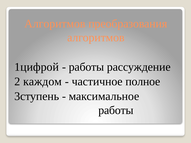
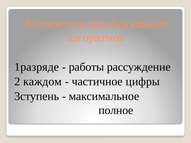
1цифрой: 1цифрой -> 1разряде (37, 67)
полное: полное -> цифры (143, 82)
работы: работы -> полное (116, 110)
